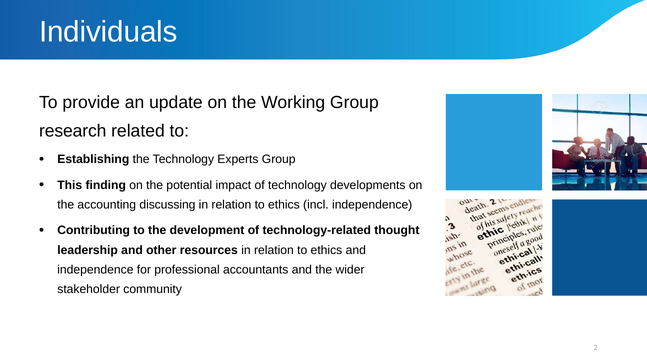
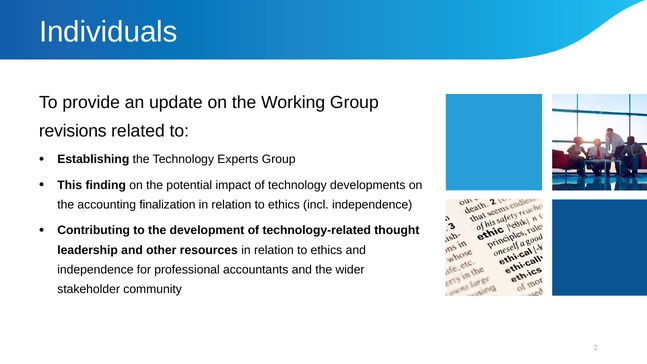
research: research -> revisions (73, 131)
discussing: discussing -> finalization (167, 205)
